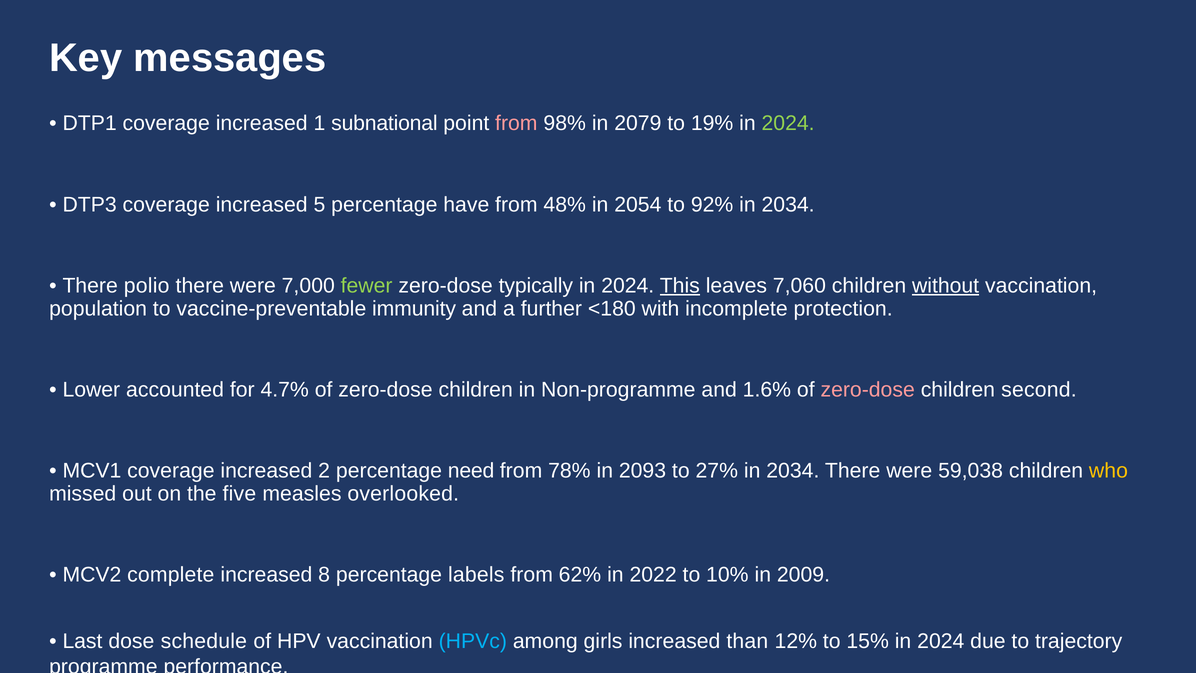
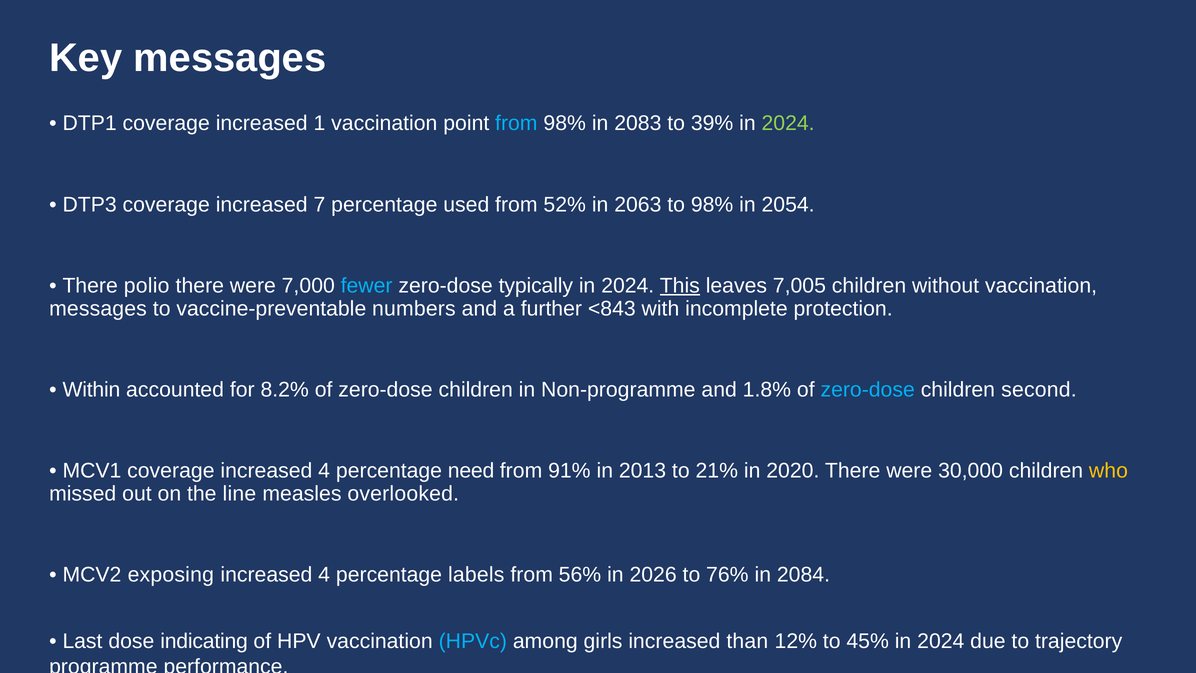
1 subnational: subnational -> vaccination (384, 123)
from colour: pink -> light blue (516, 123)
2079: 2079 -> 2083 (638, 123)
19%: 19% -> 39% (712, 123)
5: 5 -> 7 (319, 204)
have: have -> used (466, 204)
48%: 48% -> 52% (565, 204)
2054: 2054 -> 2063 (638, 204)
to 92%: 92% -> 98% (712, 204)
2034: 2034 -> 2054 (788, 204)
fewer colour: light green -> light blue (367, 286)
7,060: 7,060 -> 7,005 (799, 286)
without underline: present -> none (946, 286)
population: population -> messages (98, 308)
immunity: immunity -> numbers (414, 308)
<180: <180 -> <843 (612, 308)
Lower: Lower -> Within (91, 389)
4.7%: 4.7% -> 8.2% (285, 389)
1.6%: 1.6% -> 1.8% (767, 389)
zero-dose colour: pink -> light blue (868, 389)
coverage increased 2: 2 -> 4 (324, 471)
78%: 78% -> 91% (569, 471)
2093: 2093 -> 2013 (642, 471)
27%: 27% -> 21% (717, 471)
2034: 2034 -> 2020 (793, 471)
59,038: 59,038 -> 30,000 (971, 471)
five: five -> line (239, 493)
complete: complete -> exposing (171, 575)
8: 8 -> 4 (324, 575)
62%: 62% -> 56% (580, 575)
2022: 2022 -> 2026 (653, 575)
10%: 10% -> 76% (727, 575)
2009: 2009 -> 2084 (803, 575)
schedule: schedule -> indicating (204, 641)
15%: 15% -> 45% (868, 641)
